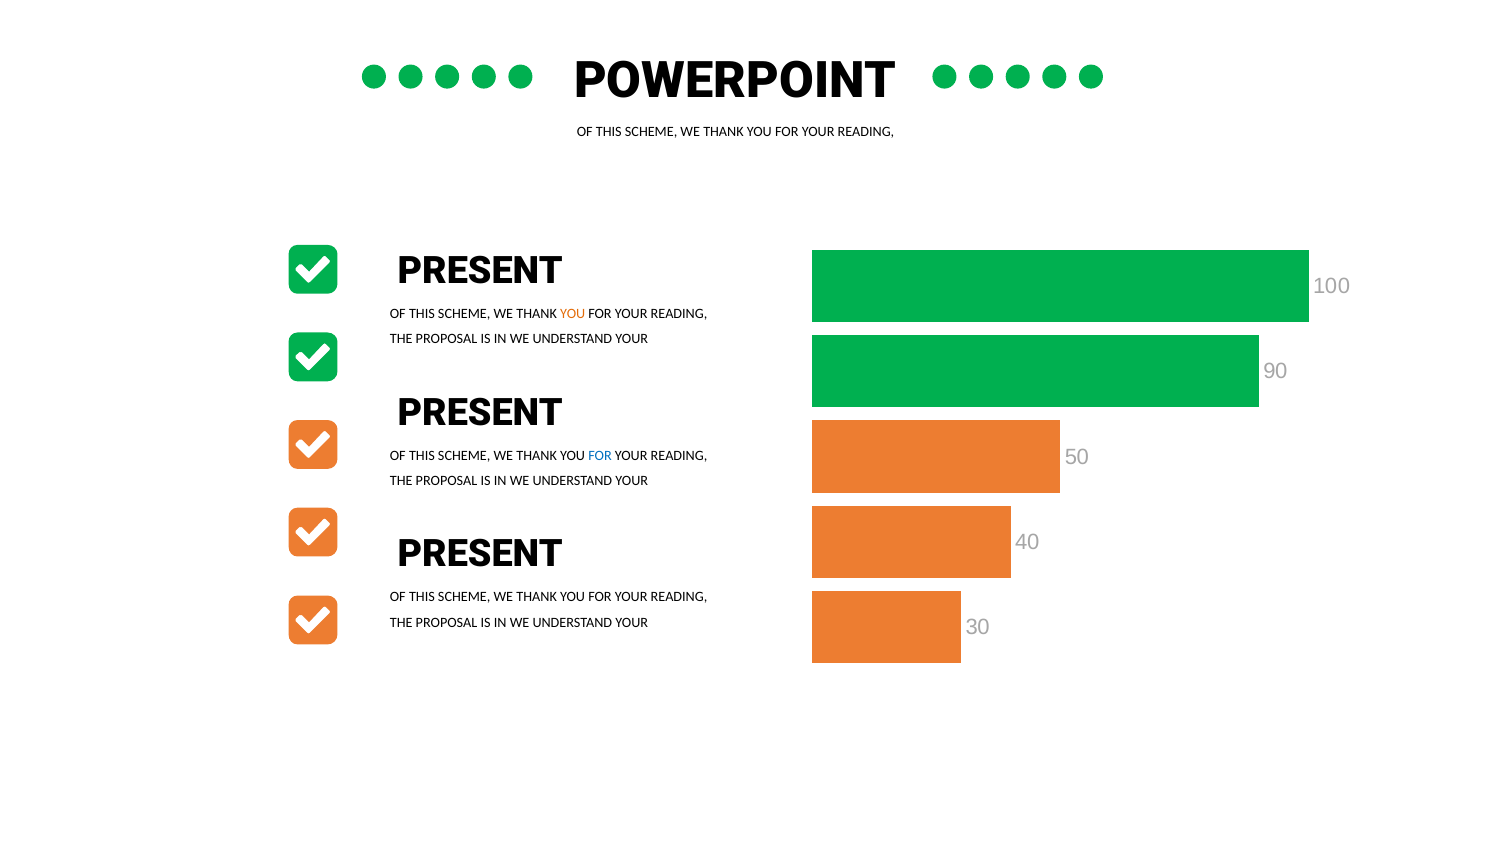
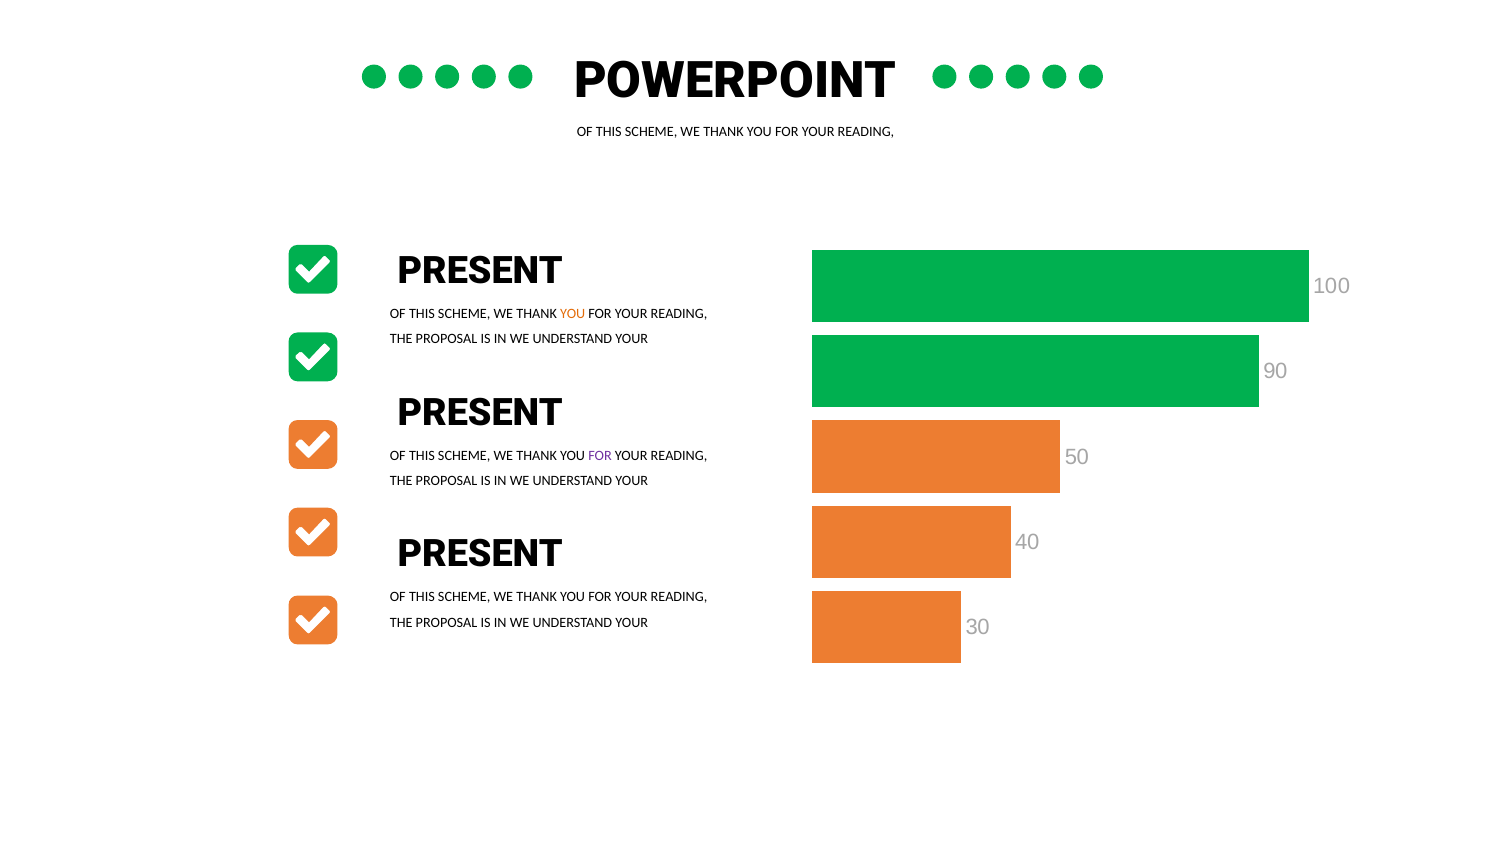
FOR colour: blue -> purple (600, 455)
